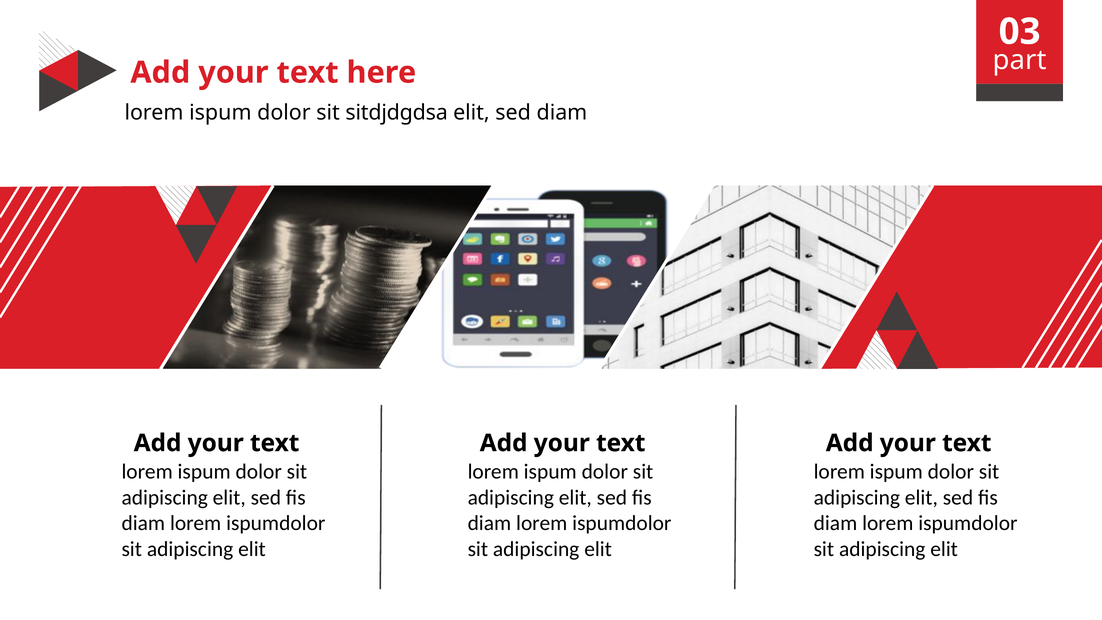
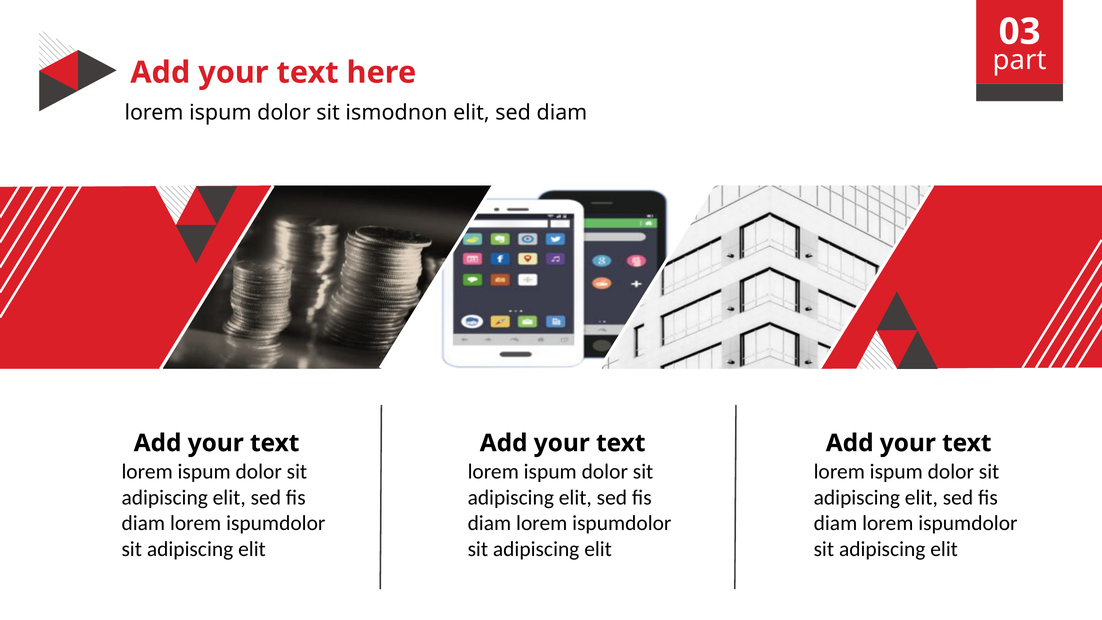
sitdjdgdsa: sitdjdgdsa -> ismodnon (396, 113)
